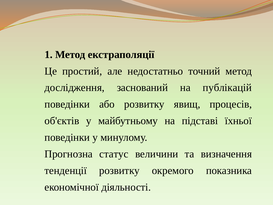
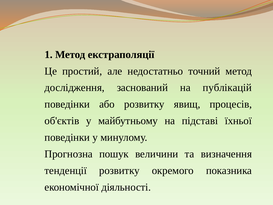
статус: статус -> пошук (114, 154)
